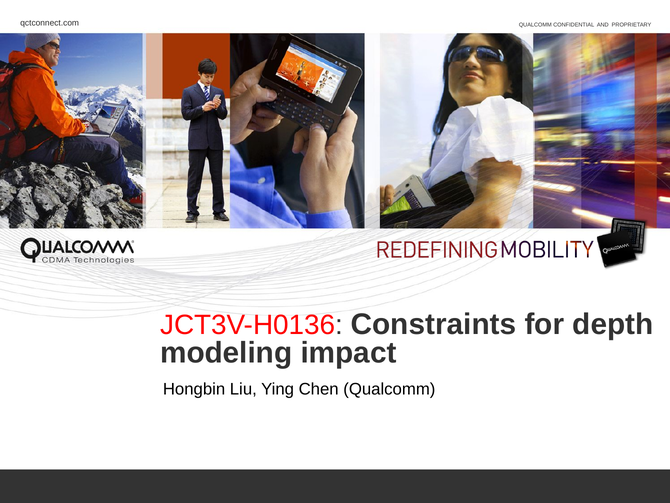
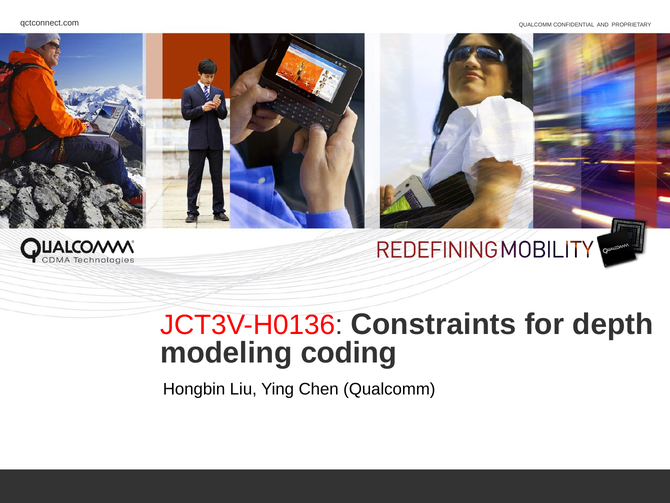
impact: impact -> coding (349, 353)
